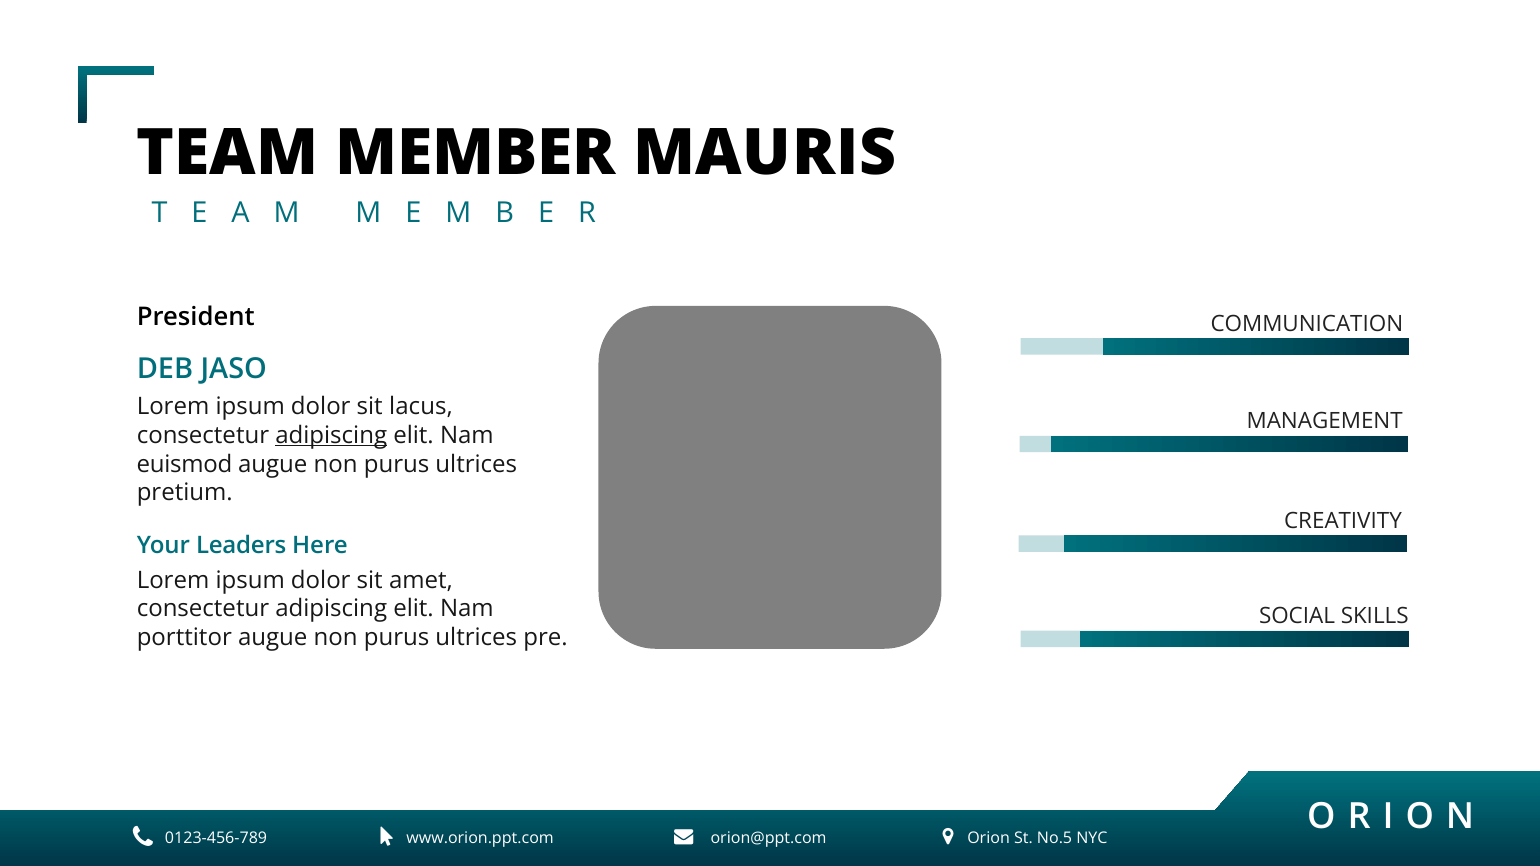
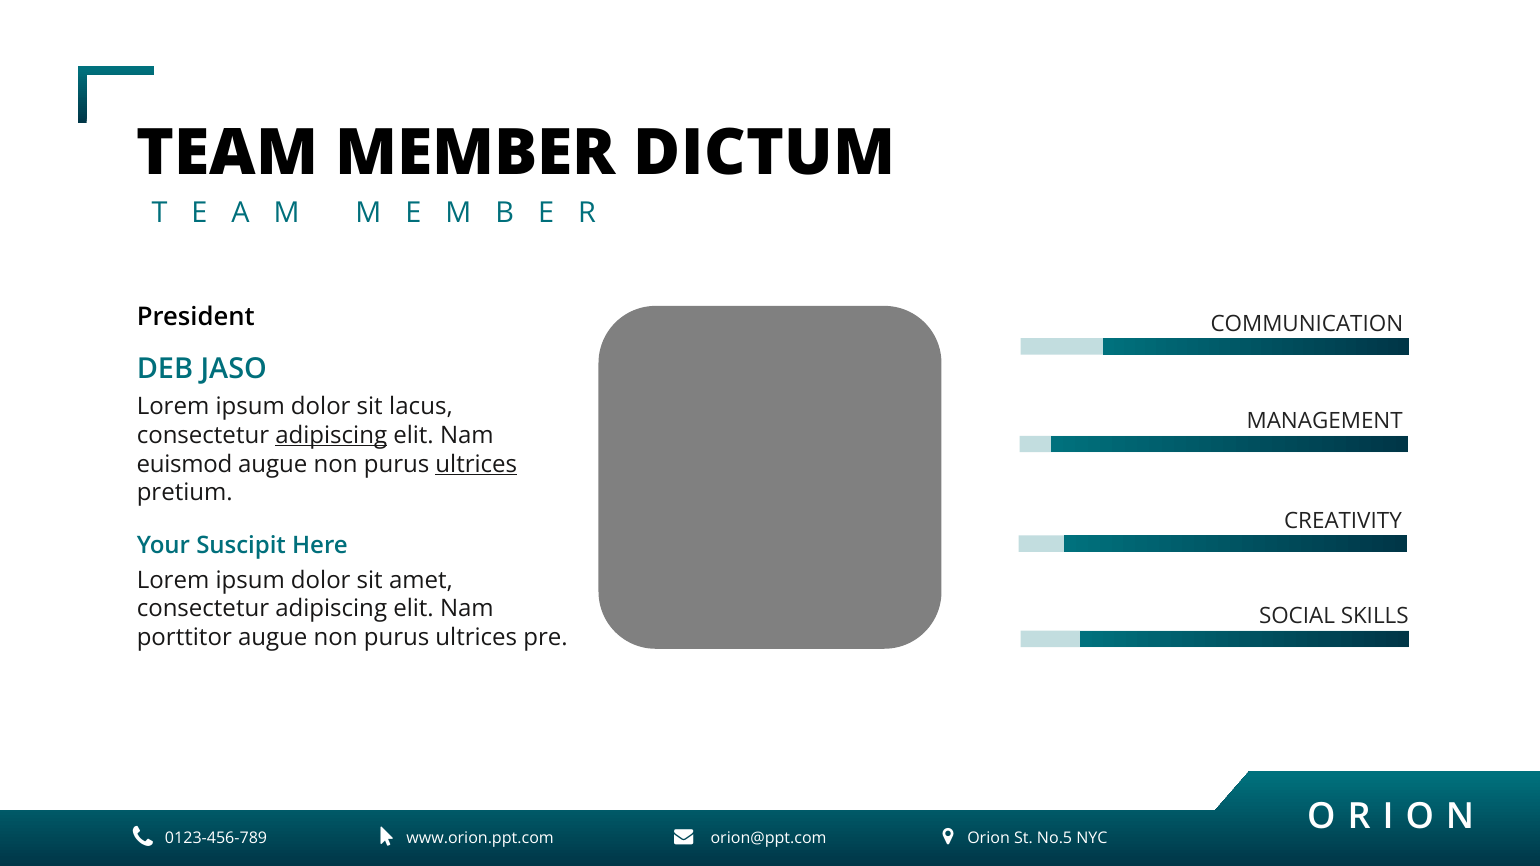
MAURIS: MAURIS -> DICTUM (765, 153)
ultrices underline: none -> present (476, 464)
Leaders: Leaders -> Suscipit (241, 545)
